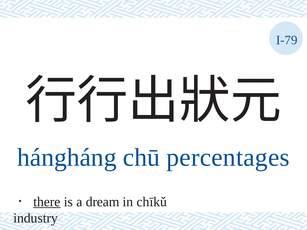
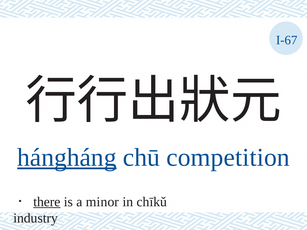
I-79: I-79 -> I-67 (287, 40)
hángháng underline: none -> present (67, 158)
percentages: percentages -> competition (228, 158)
dream: dream -> minor (102, 202)
